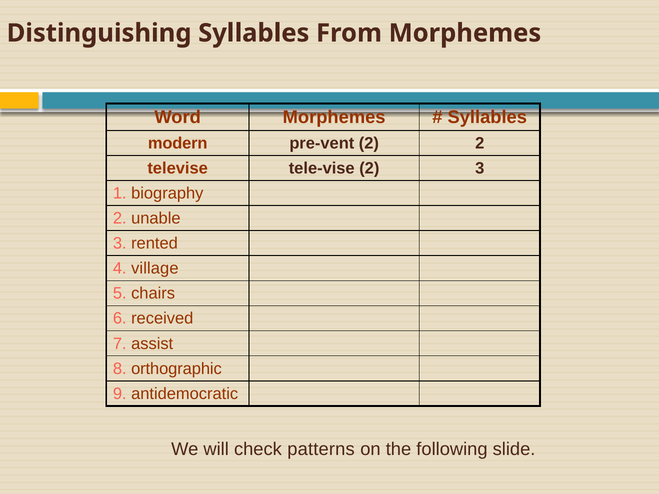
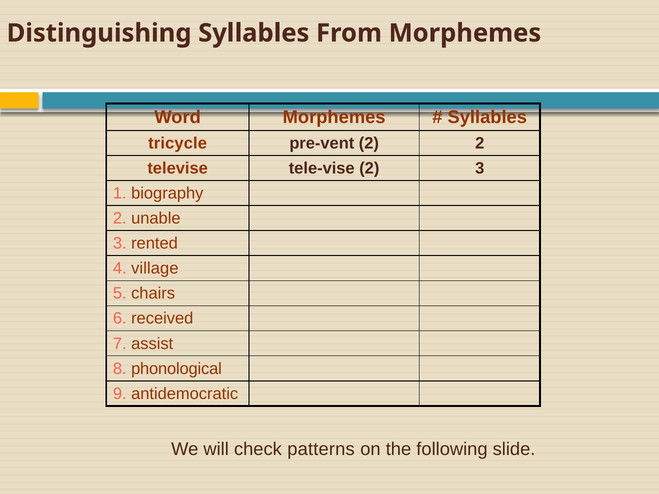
modern: modern -> tricycle (178, 143)
orthographic: orthographic -> phonological (176, 369)
